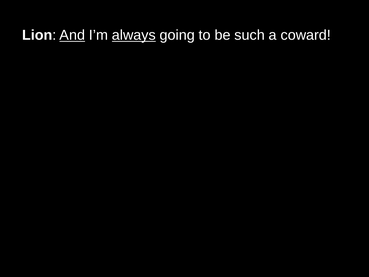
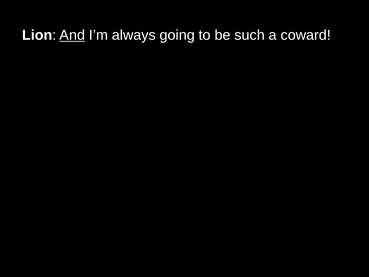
always underline: present -> none (134, 35)
